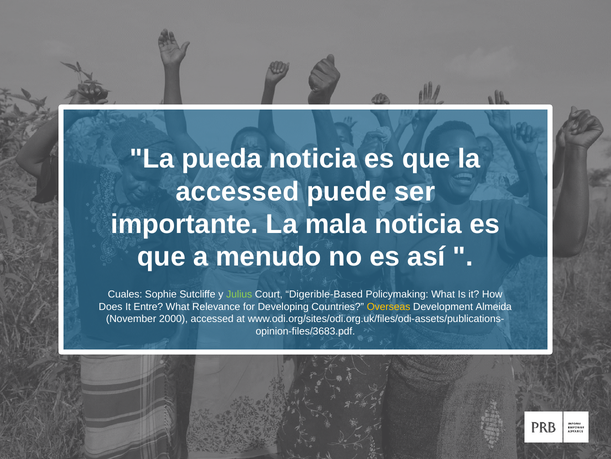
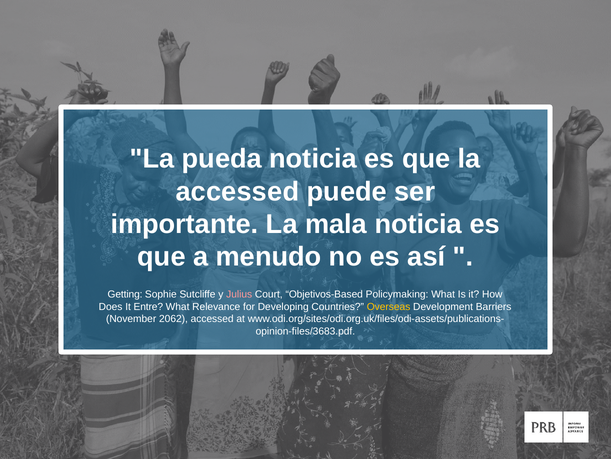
Cuales: Cuales -> Getting (125, 294)
Julius colour: light green -> pink (239, 294)
Digerible-Based: Digerible-Based -> Objetivos-Based (324, 294)
Almeida: Almeida -> Barriers (494, 306)
2000: 2000 -> 2062 (173, 318)
